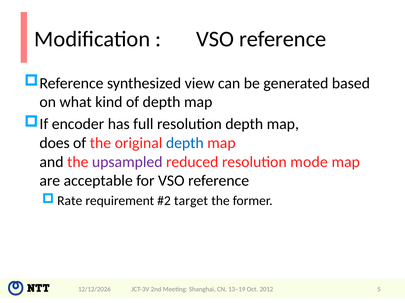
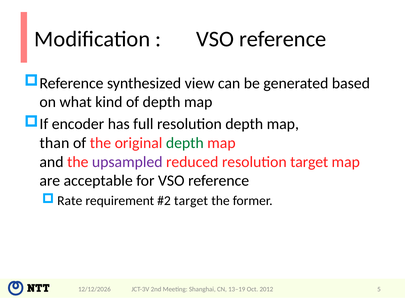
does: does -> than (54, 143)
depth colour: blue -> green (185, 143)
resolution mode: mode -> target (309, 162)
